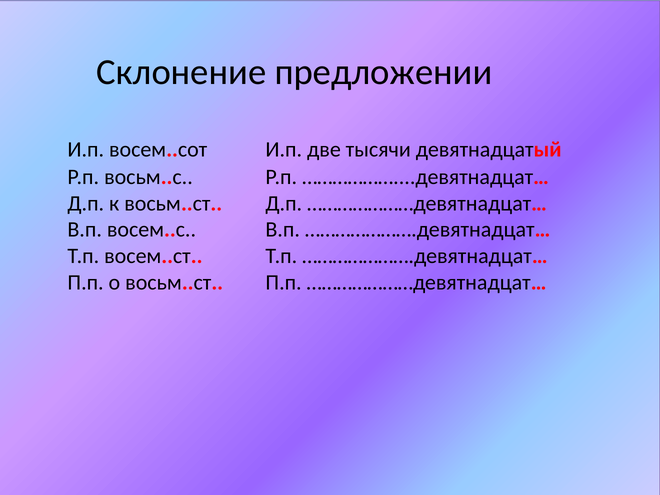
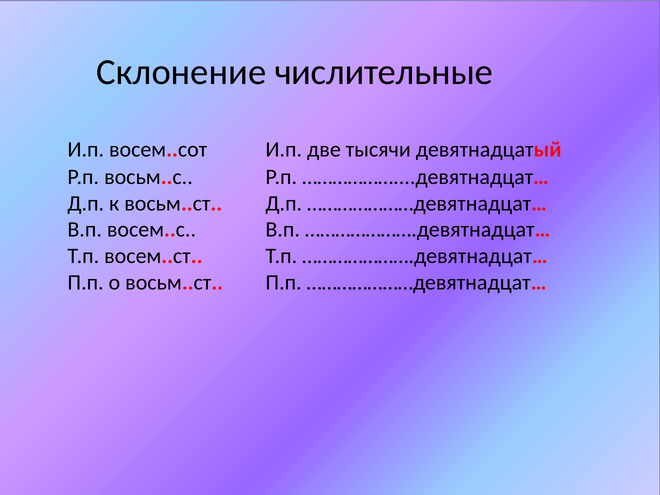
предложении: предложении -> числительные (384, 72)
